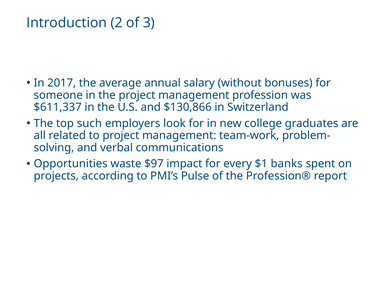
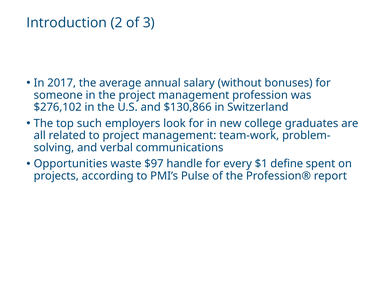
$611,337: $611,337 -> $276,102 (58, 107)
impact: impact -> handle (184, 164)
banks: banks -> define (287, 164)
